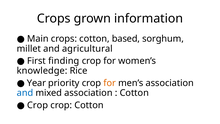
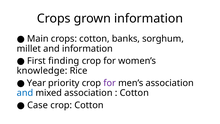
based: based -> banks (126, 39)
and agricultural: agricultural -> information (87, 49)
for colour: orange -> purple (110, 83)
Crop: Crop -> Case (38, 105)
